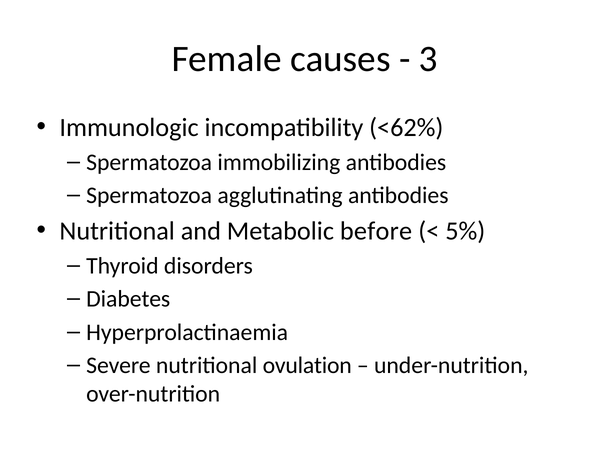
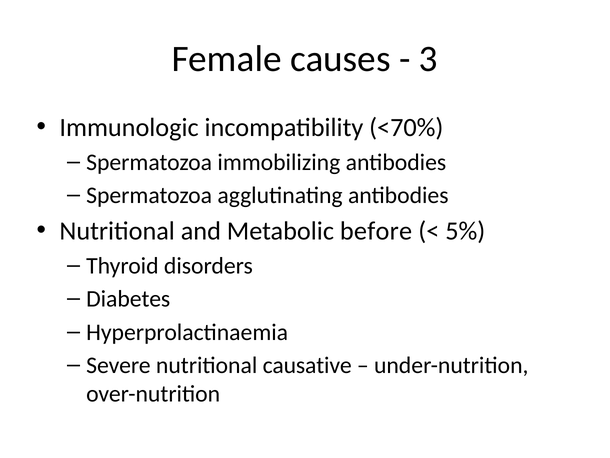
˂62%: ˂62% -> ˂70% (406, 127)
ovulation: ovulation -> causative (307, 365)
